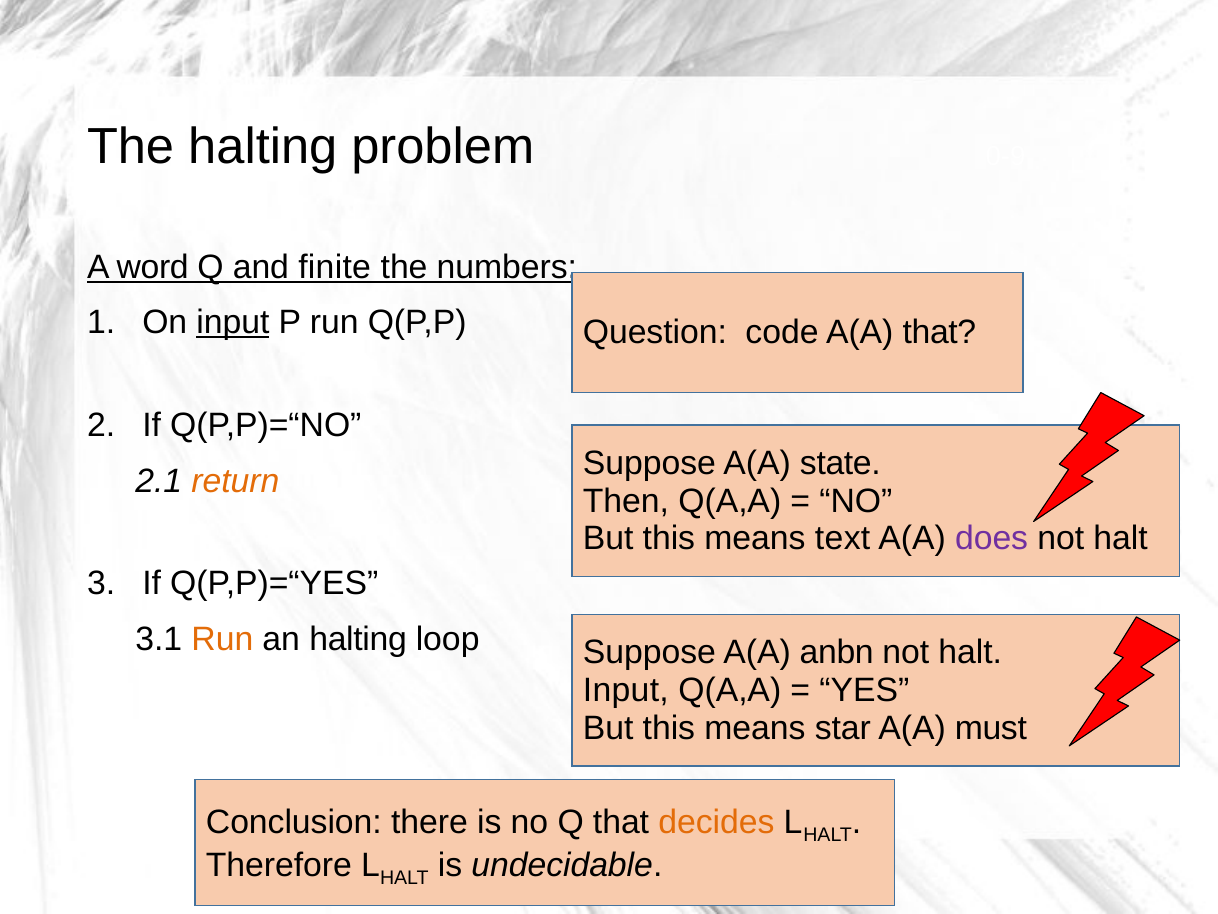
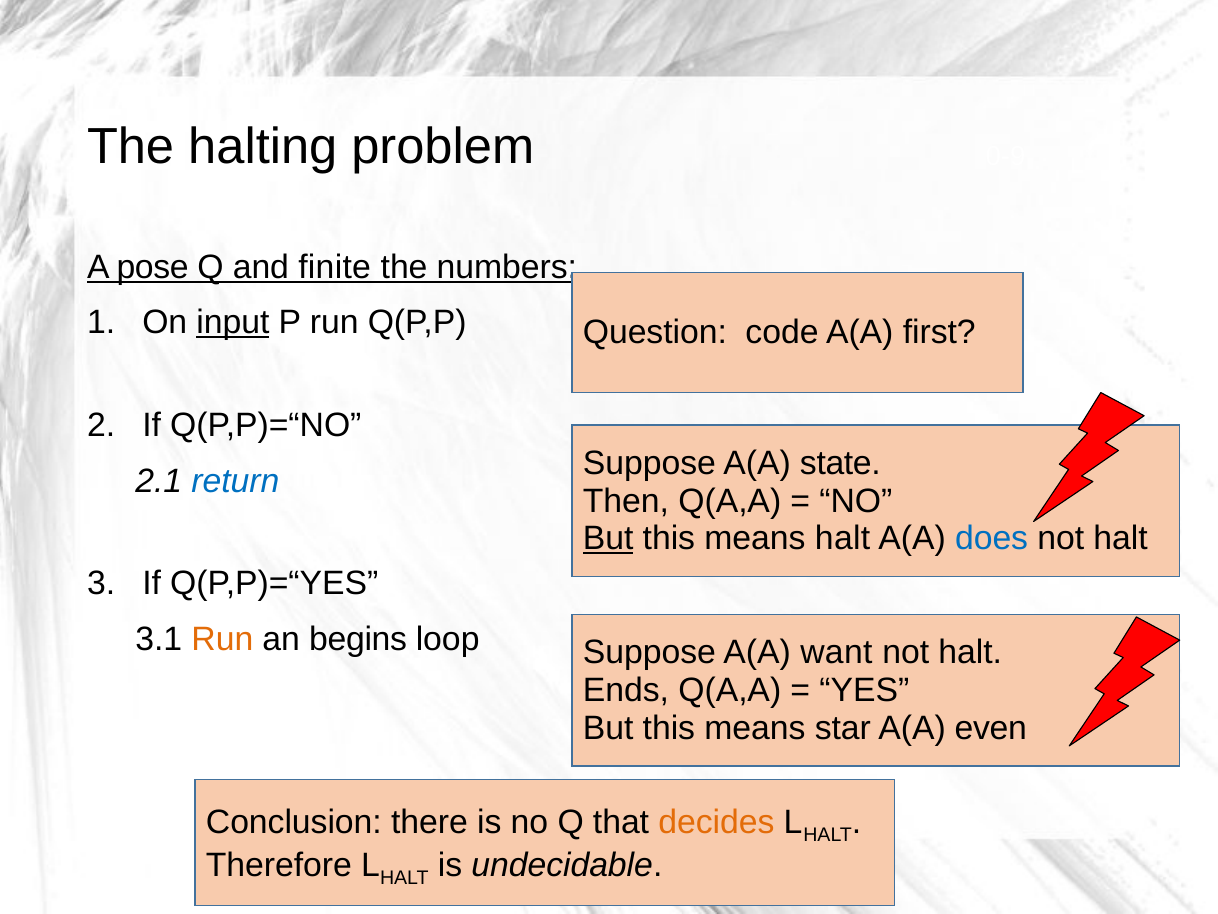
word: word -> pose (153, 267)
A(A that: that -> first (939, 333)
return colour: orange -> blue (235, 481)
But underline: none -> present (608, 538)
means text: text -> halt (843, 538)
does colour: purple -> blue (992, 538)
an halting: halting -> begins (358, 639)
anbn: anbn -> want (836, 652)
Input: Input -> Ends (626, 690)
must: must -> even (991, 728)
